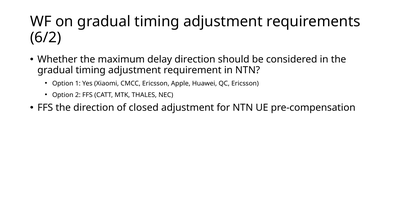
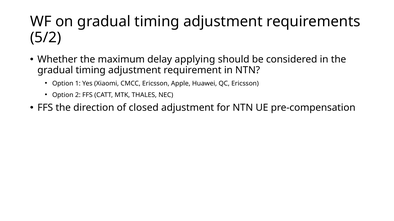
6/2: 6/2 -> 5/2 (46, 38)
delay direction: direction -> applying (195, 60)
